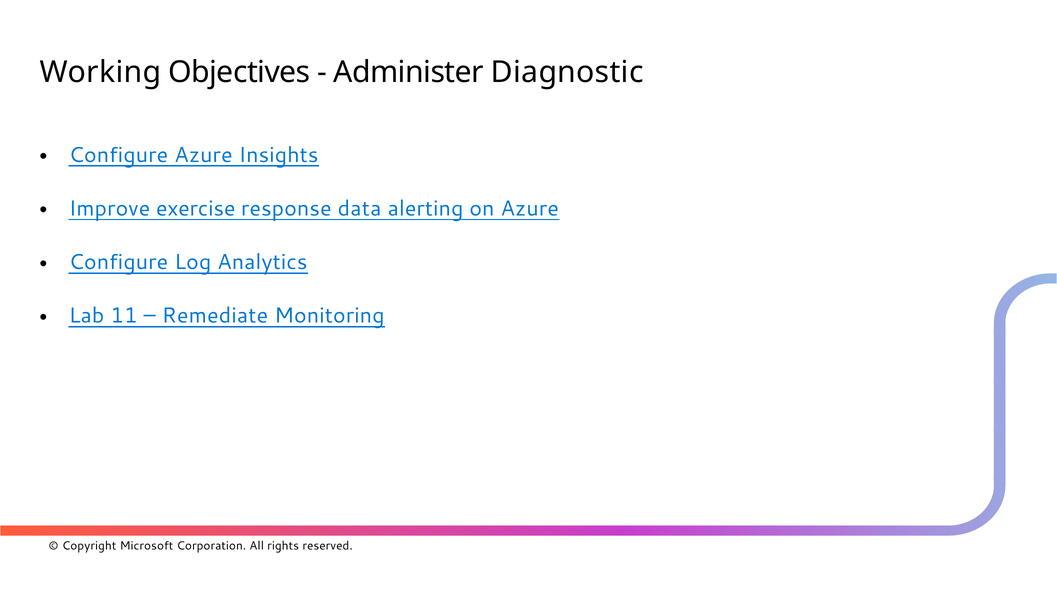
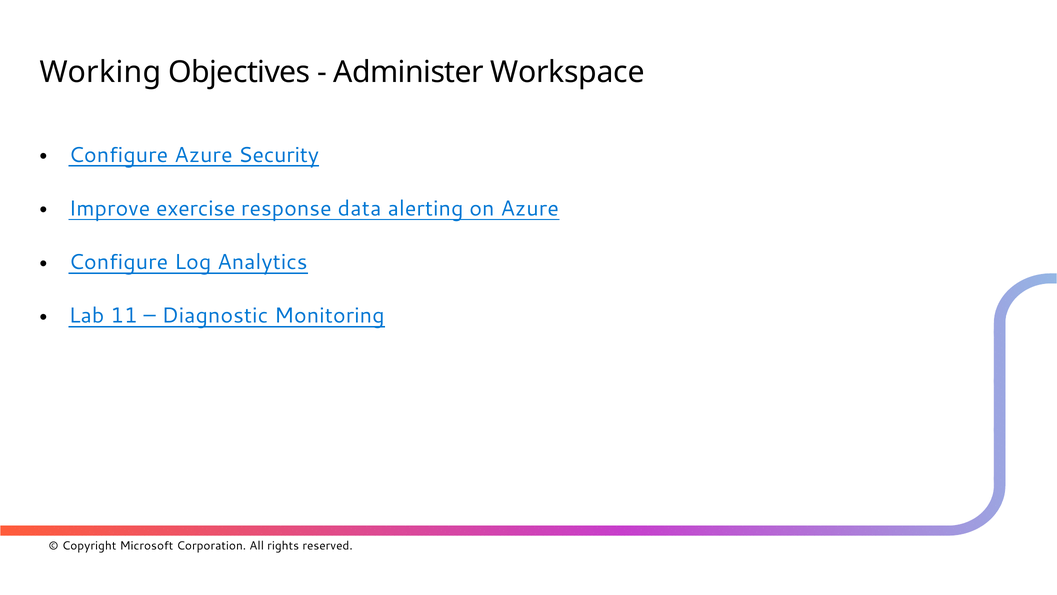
Diagnostic: Diagnostic -> Workspace (568, 72)
Insights: Insights -> Security (279, 155)
Remediate: Remediate -> Diagnostic (215, 316)
